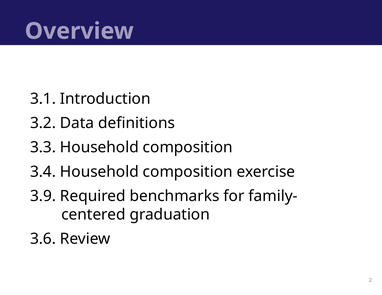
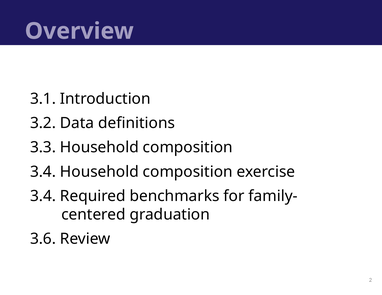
3.9: 3.9 -> 3.4 (43, 196)
